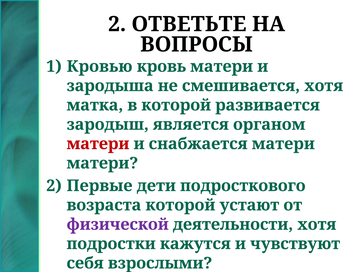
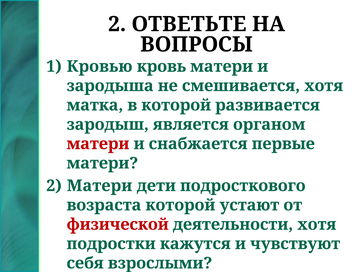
снабжается матери: матери -> первые (283, 144)
2 Первые: Первые -> Матери (100, 186)
физической colour: purple -> red (118, 225)
